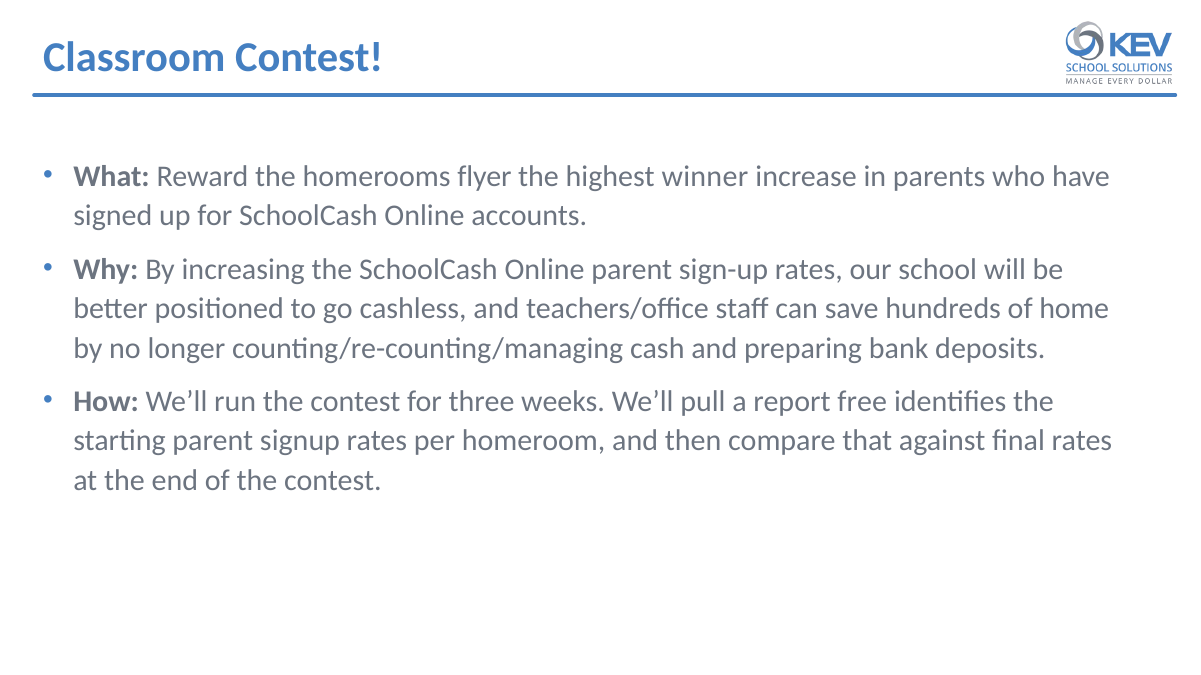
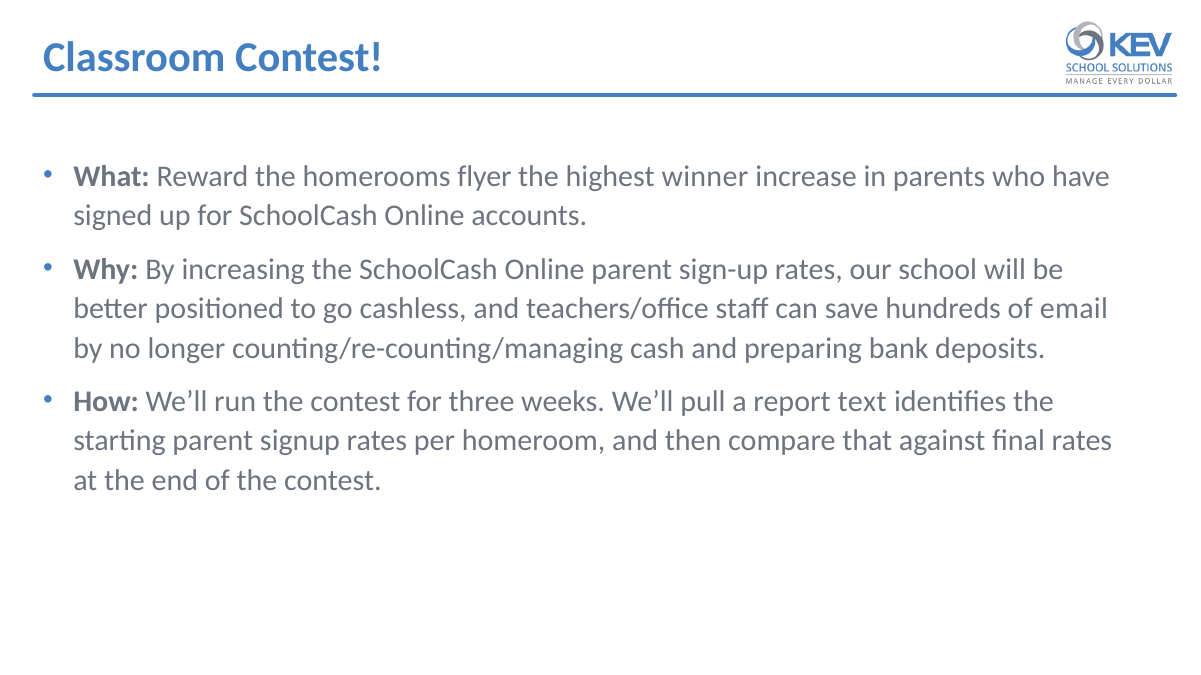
home: home -> email (1074, 309)
free: free -> text (862, 402)
